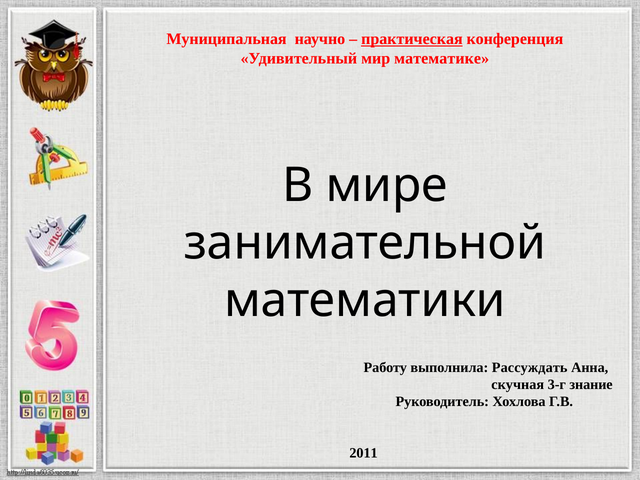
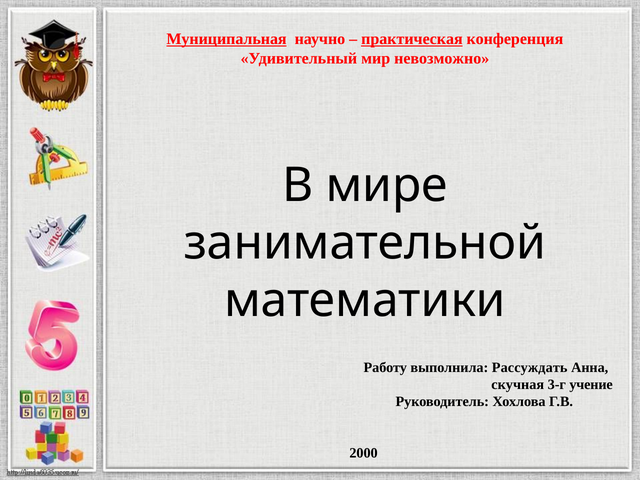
Муниципальная underline: none -> present (227, 39)
математике: математике -> невозможно (442, 58)
знание: знание -> учение (591, 385)
2011: 2011 -> 2000 (364, 453)
